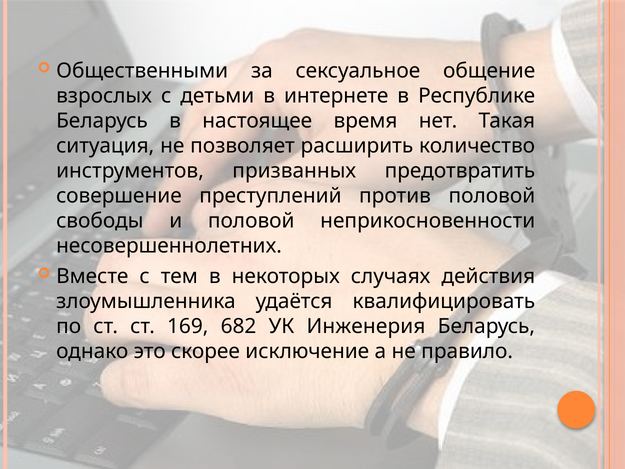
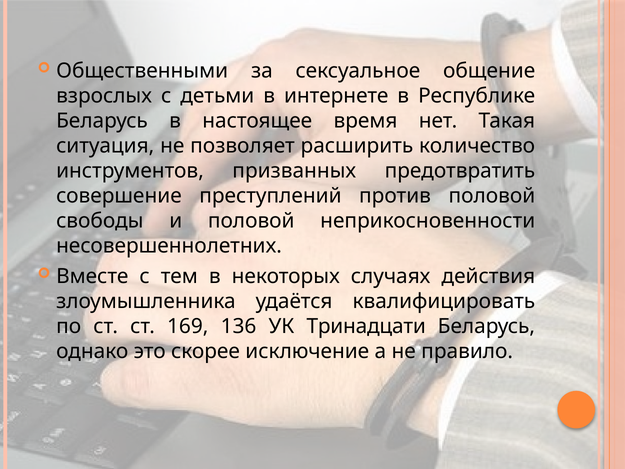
682: 682 -> 136 (239, 326)
Инженерия: Инженерия -> Тринадцати (366, 326)
